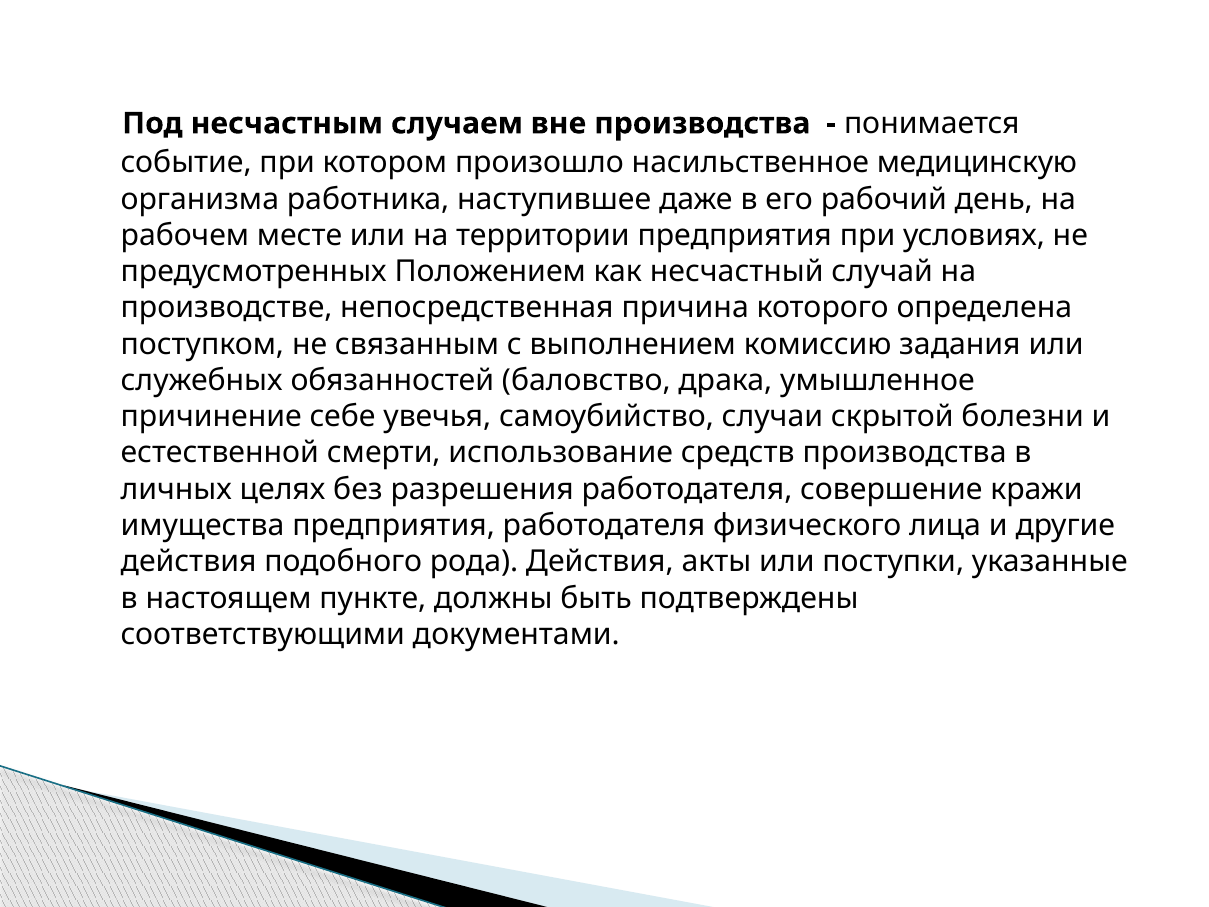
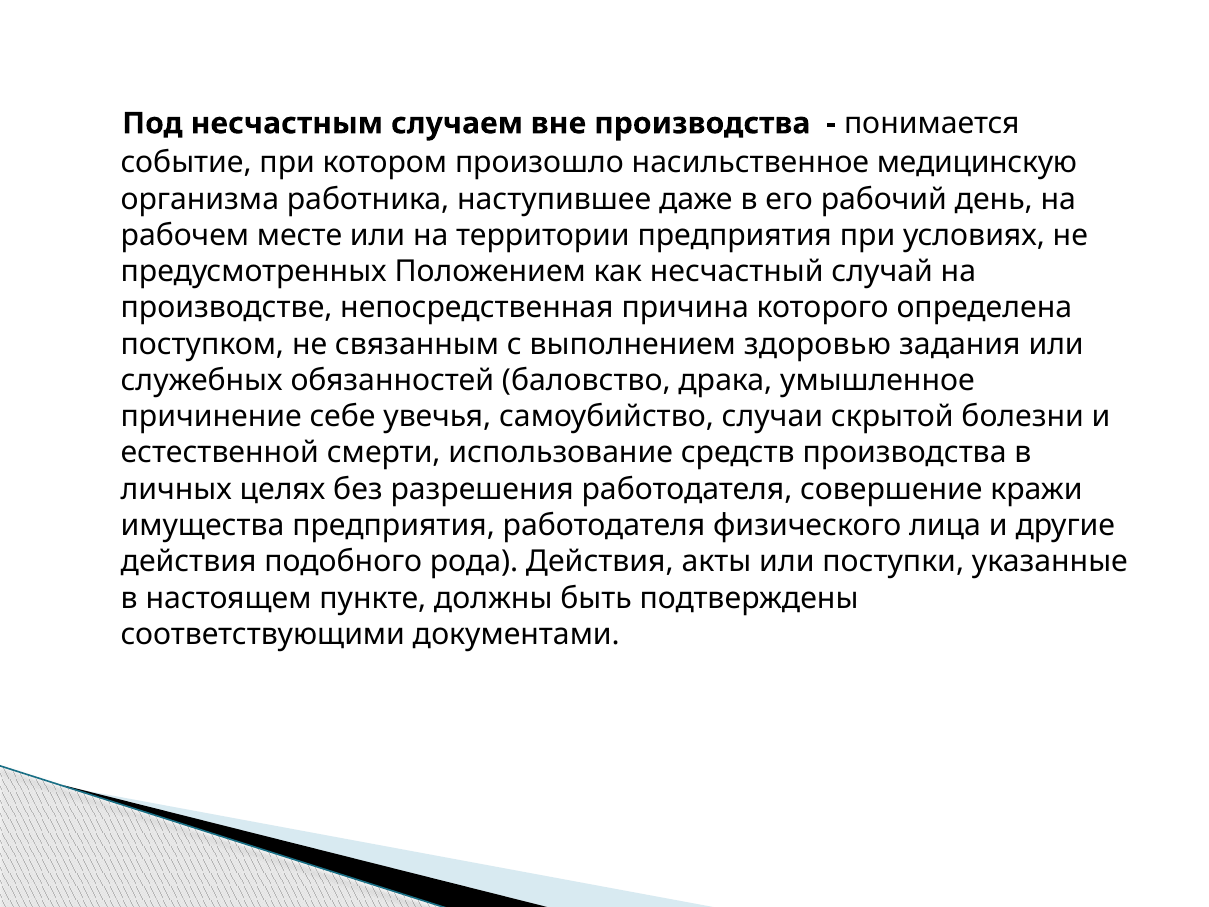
комиссию: комиссию -> здоровью (817, 344)
